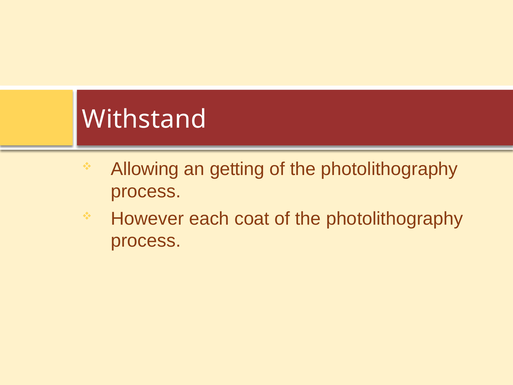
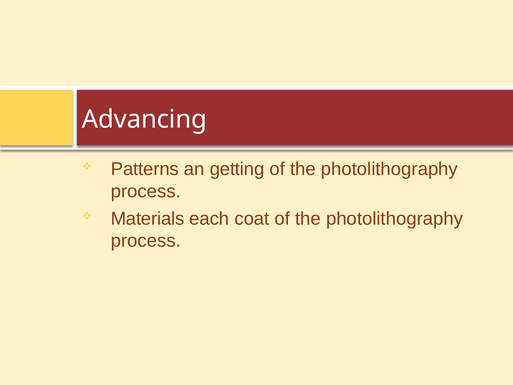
Withstand: Withstand -> Advancing (144, 119)
Allowing: Allowing -> Patterns (145, 169)
However: However -> Materials (147, 218)
